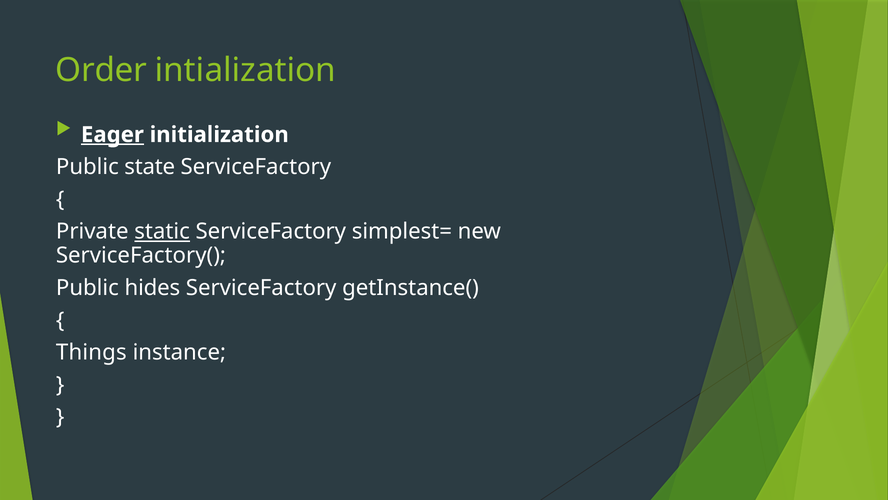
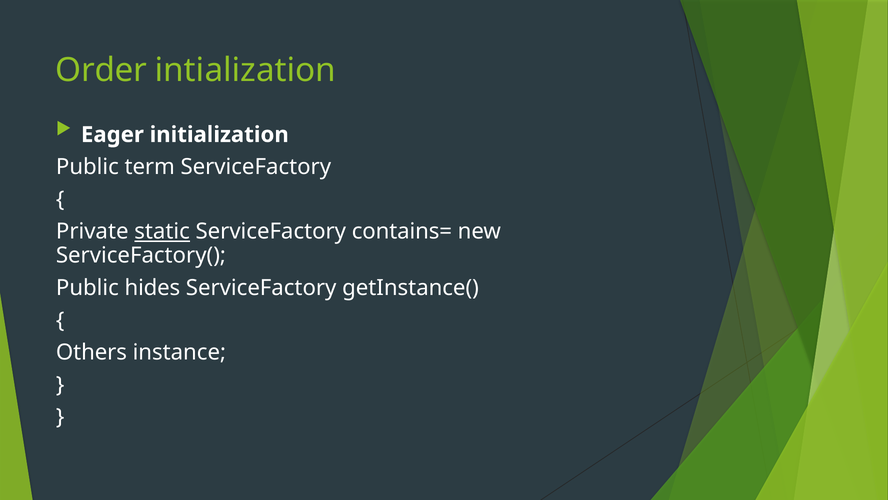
Eager underline: present -> none (112, 135)
state: state -> term (150, 167)
simplest=: simplest= -> contains= (402, 231)
Things: Things -> Others (91, 352)
